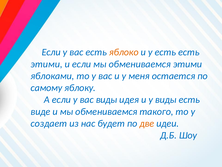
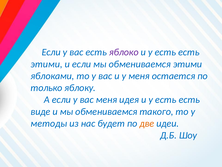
яблоко colour: orange -> purple (124, 52)
самому: самому -> только (46, 88)
вас виды: виды -> меня (106, 99)
идея и у виды: виды -> есть (166, 99)
создает: создает -> методы (49, 123)
